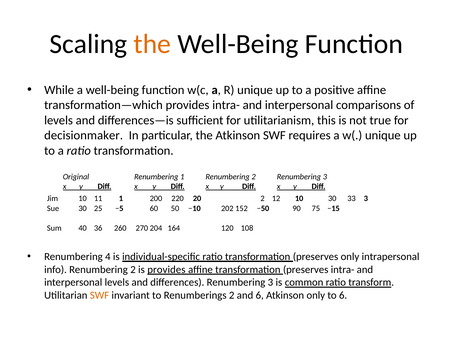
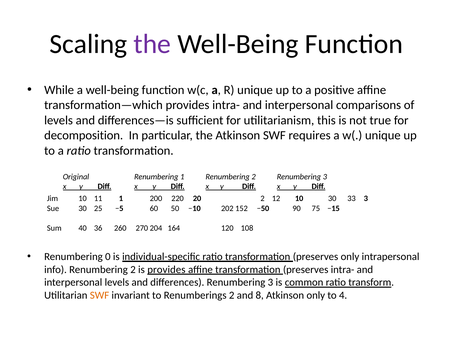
the colour: orange -> purple (152, 44)
decisionmaker: decisionmaker -> decomposition (84, 135)
4: 4 -> 0 (108, 257)
and 6: 6 -> 8 (260, 295)
to 6: 6 -> 4 (343, 295)
